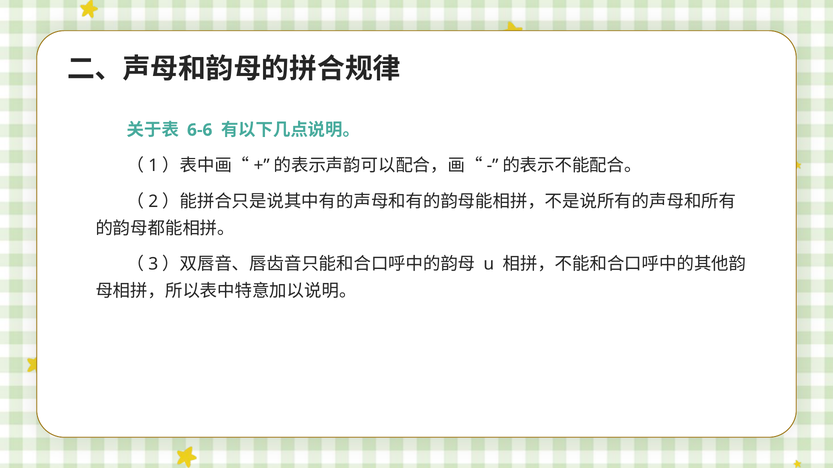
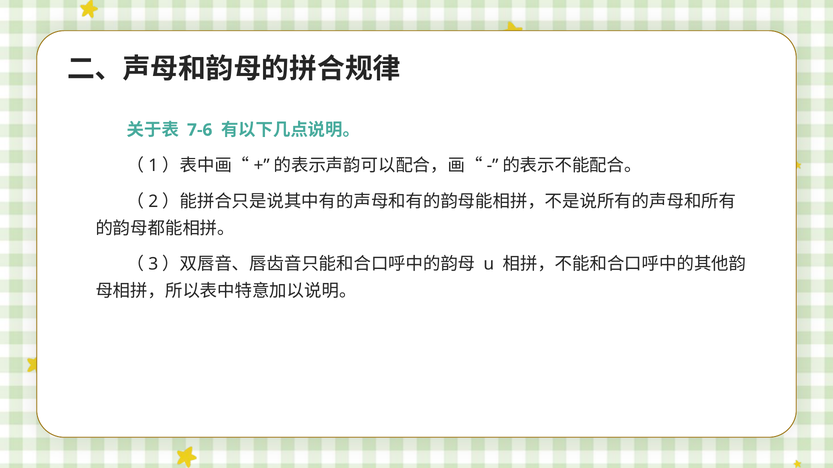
6-6: 6-6 -> 7-6 (200, 130)
